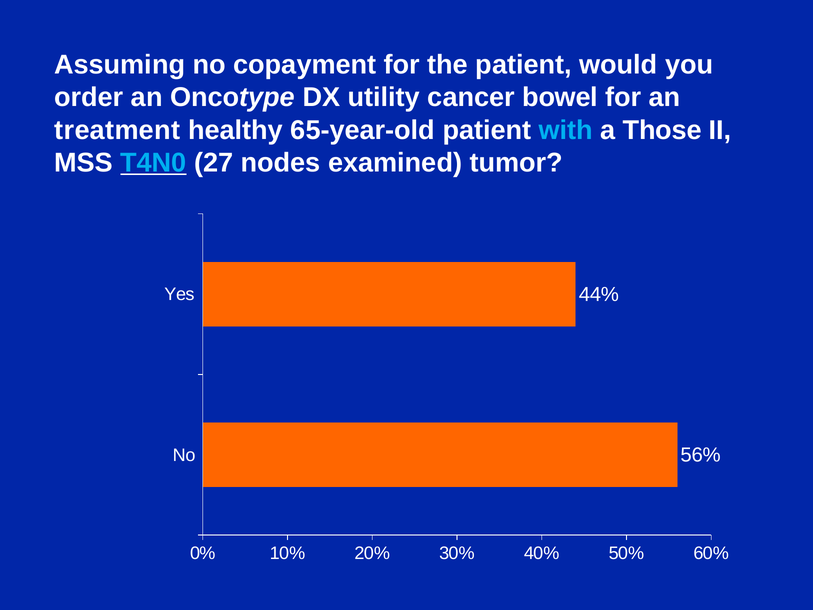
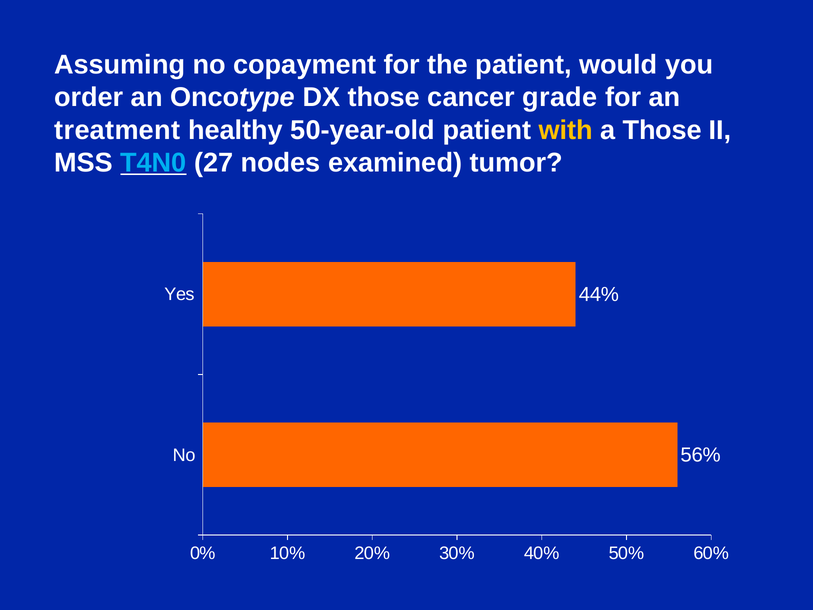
DX utility: utility -> those (384, 97)
bowel: bowel -> grade (560, 97)
65-year-old: 65-year-old -> 50-year-old (363, 130)
with colour: light blue -> yellow (566, 130)
